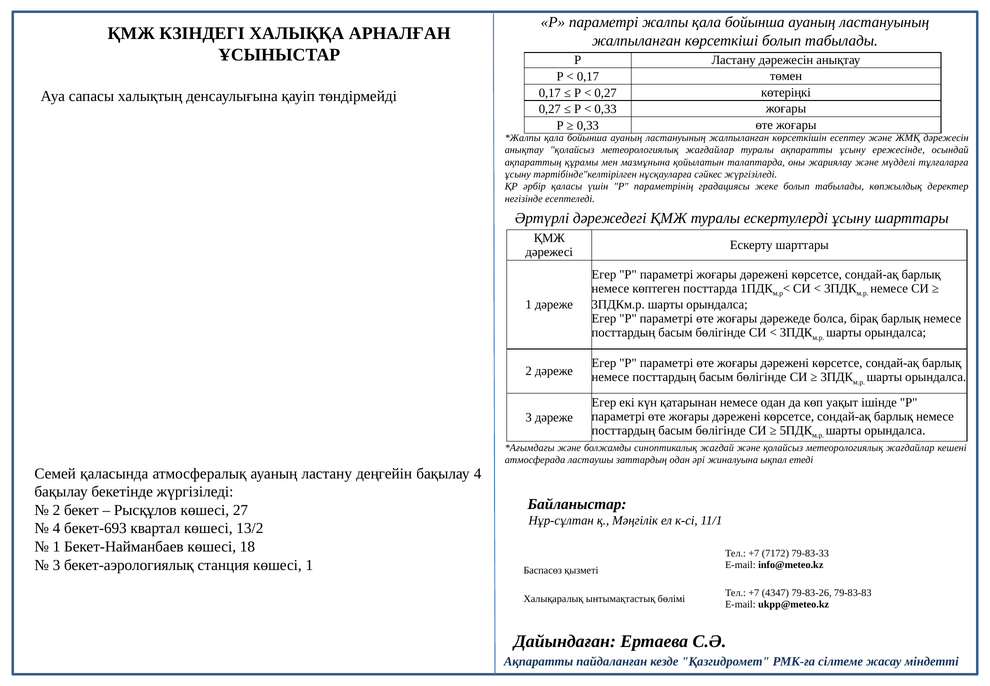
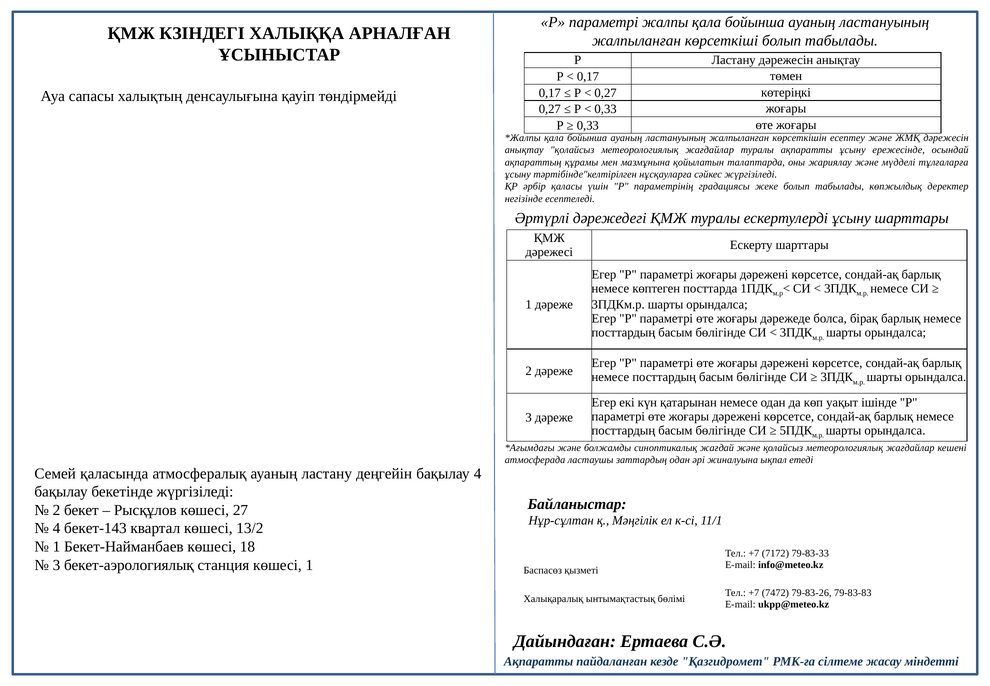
бекет-693: бекет-693 -> бекет-143 (95, 528)
4347: 4347 -> 7472 (775, 593)
